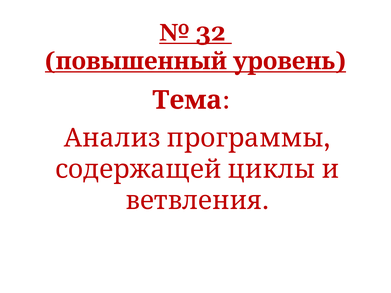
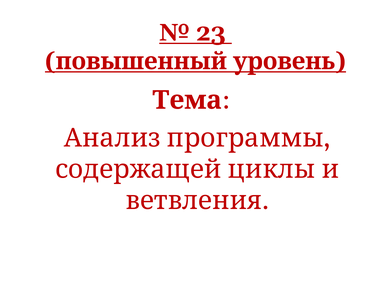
32: 32 -> 23 (211, 33)
